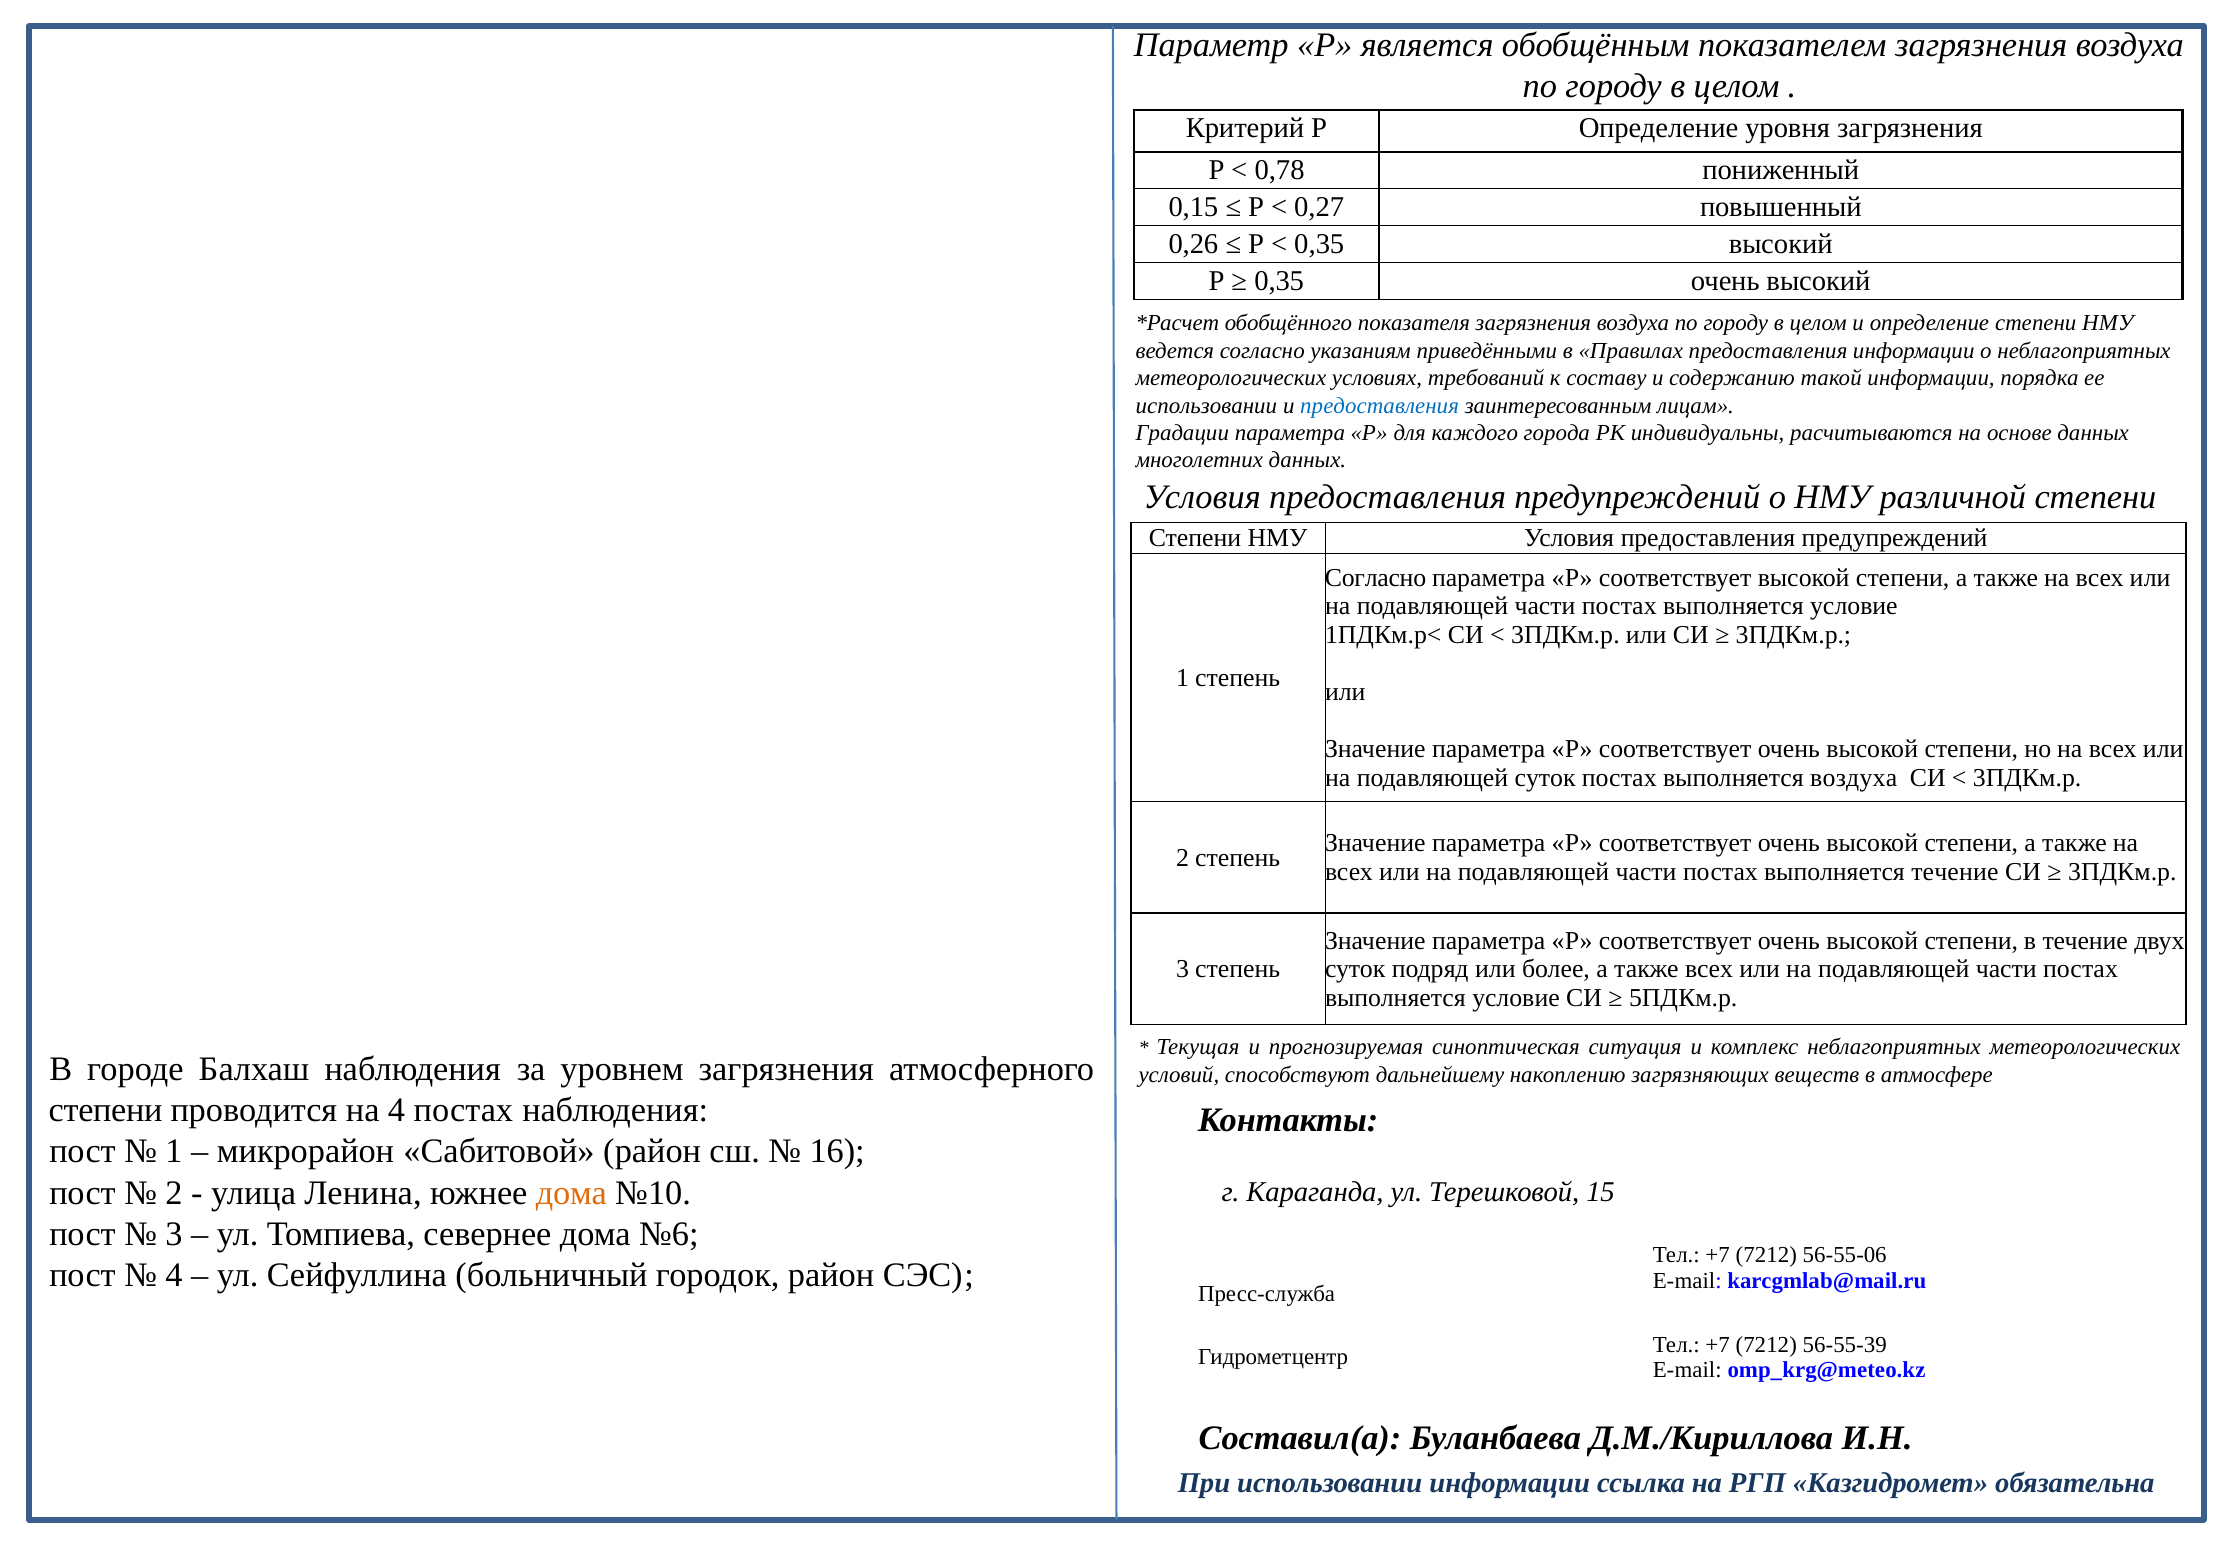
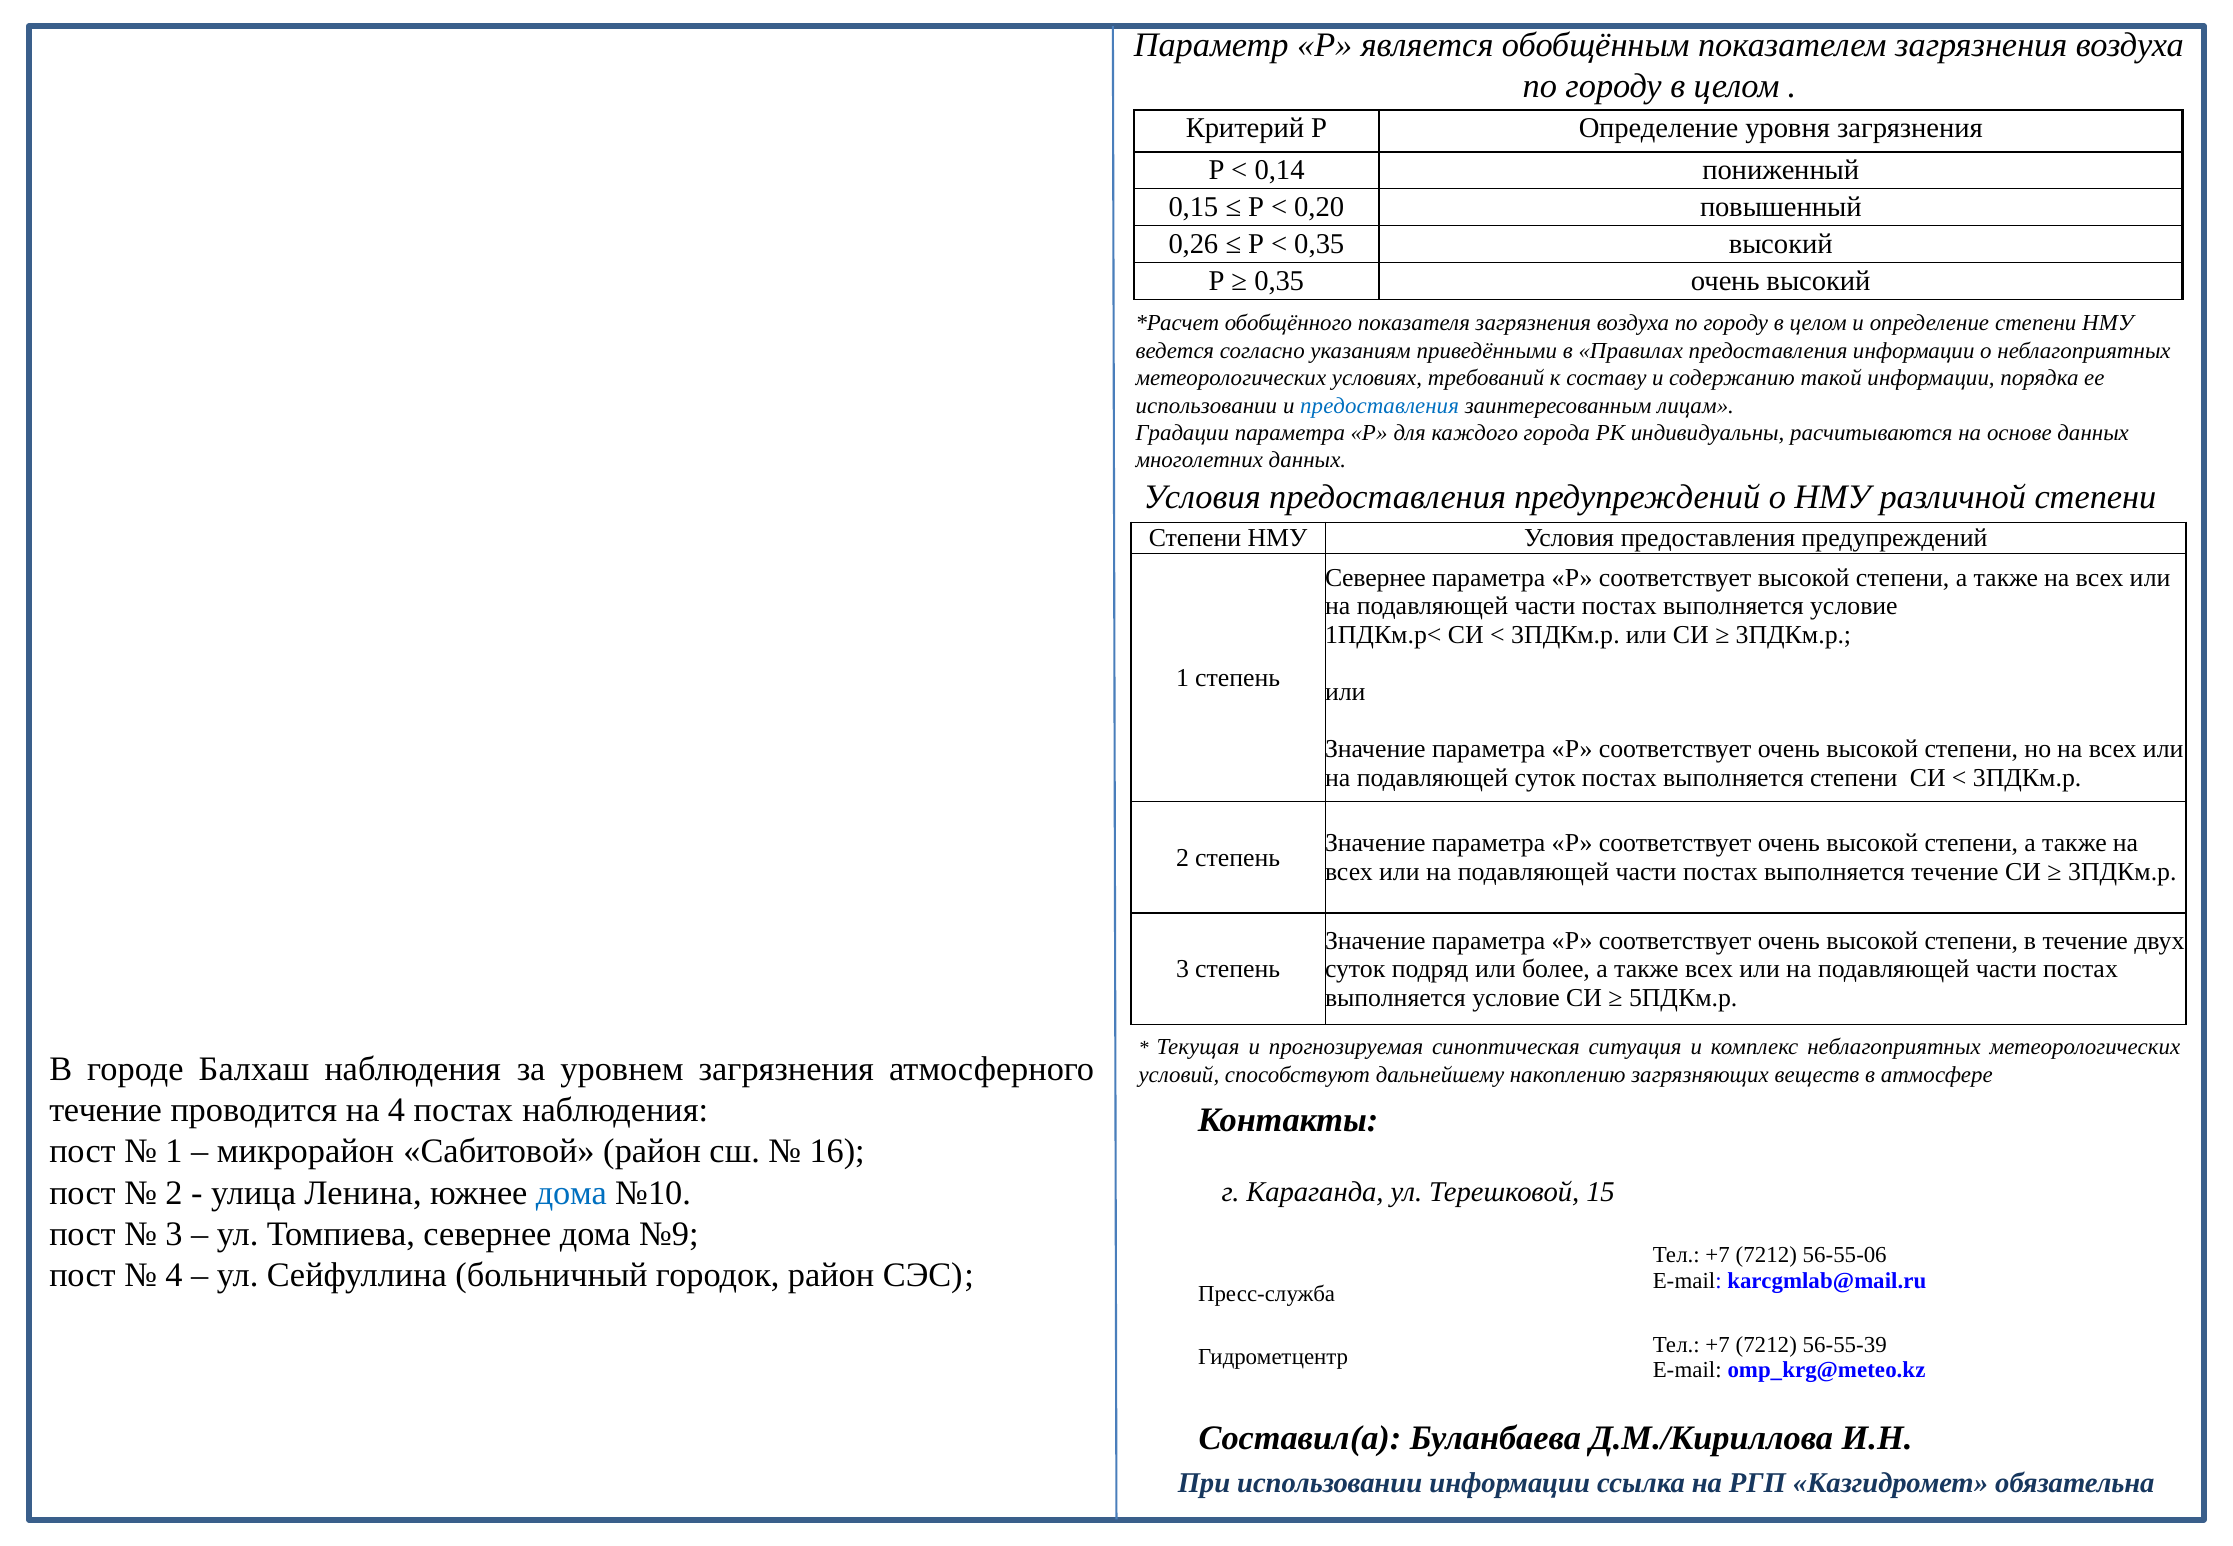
0,78: 0,78 -> 0,14 (1280, 170)
0,27: 0,27 -> 0,20 (1319, 207)
Согласно: Согласно -> Севернее (1375, 578)
выполняется воздуха: воздуха -> степени (1854, 778)
степени: степени -> течение (106, 1110)
дома colour: orange -> blue (571, 1193)
№6: №6 -> №9 (669, 1234)
